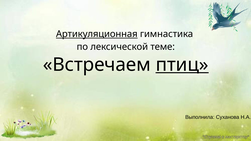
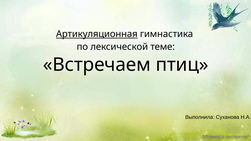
птиц underline: present -> none (182, 65)
